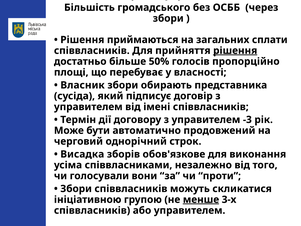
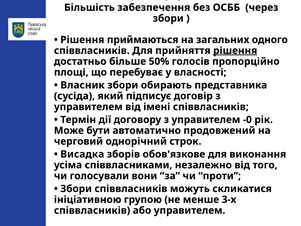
громадського: громадського -> забезпечення (154, 7)
сплати: сплати -> одного (270, 40)
-3: -3 -> -0 (247, 120)
менше underline: present -> none (201, 199)
